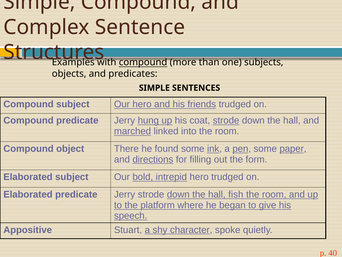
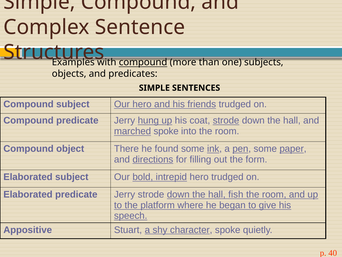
marched linked: linked -> spoke (166, 131)
